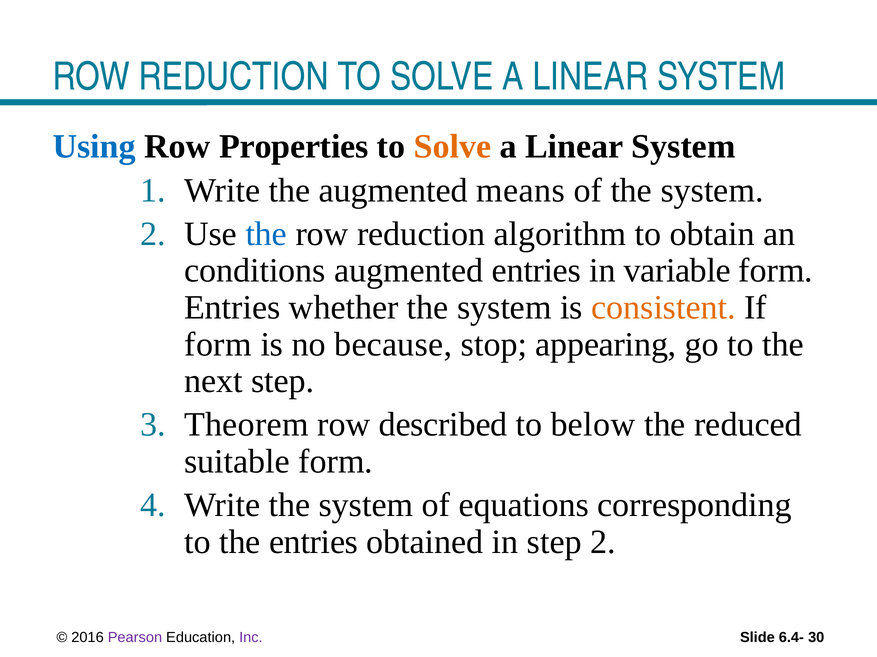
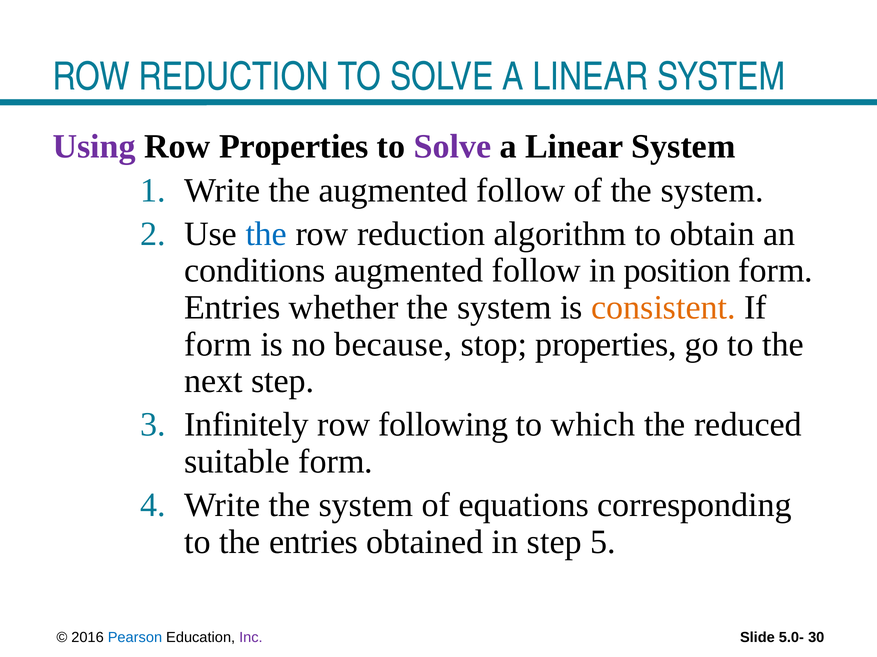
Using colour: blue -> purple (94, 147)
Solve colour: orange -> purple (452, 147)
the augmented means: means -> follow (521, 191)
entries: entries -> follow (536, 271)
variable: variable -> position (677, 271)
stop appearing: appearing -> properties (606, 345)
Theorem: Theorem -> Infinitely (247, 425)
described: described -> following (443, 425)
below: below -> which (593, 425)
step 2: 2 -> 5 (603, 543)
Pearson colour: purple -> blue (135, 638)
6.4-: 6.4- -> 5.0- (791, 638)
